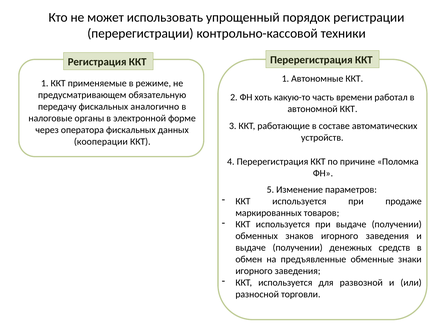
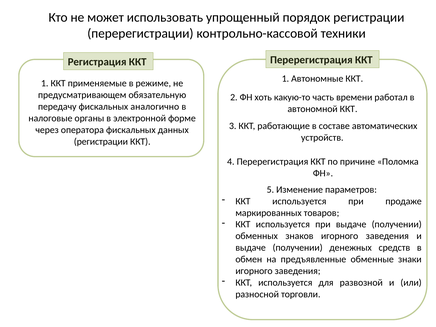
кооперации: кооперации -> регистрации (101, 141)
